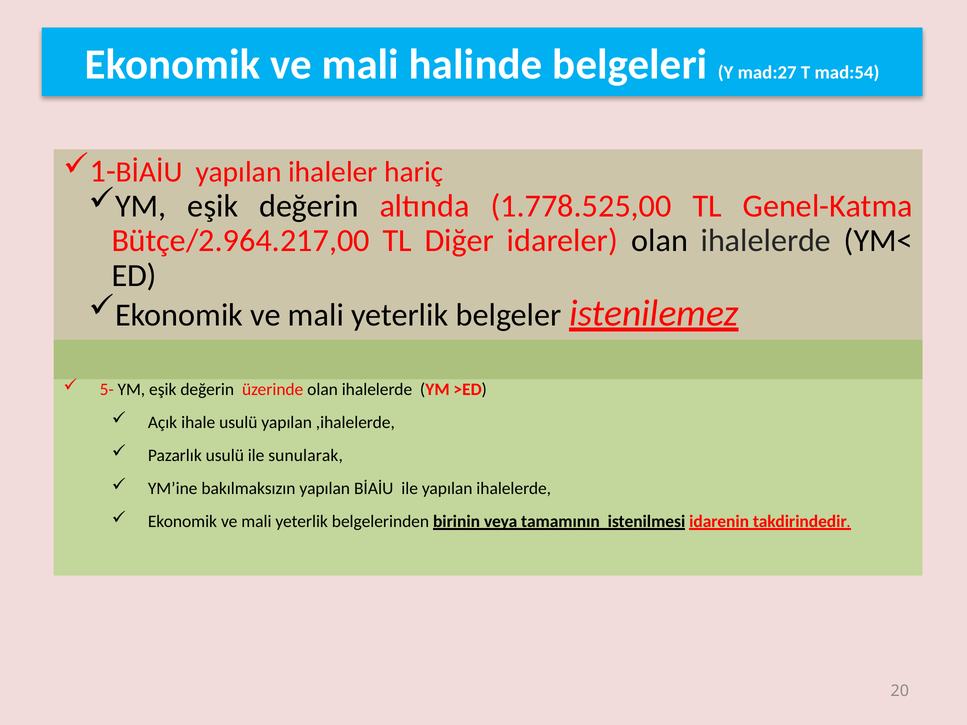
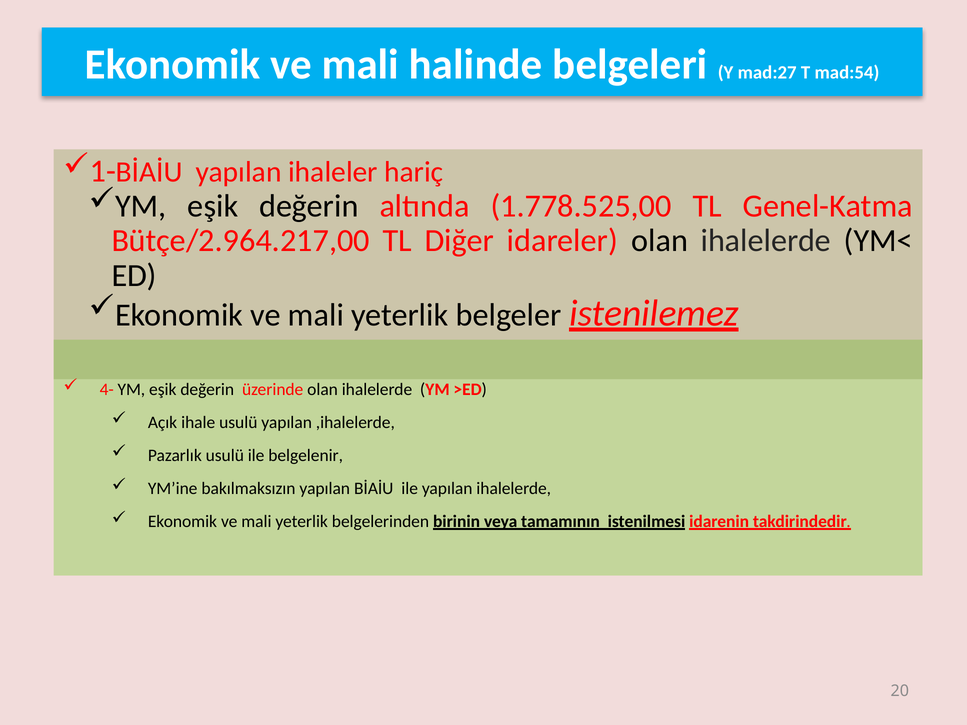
5-: 5- -> 4- (107, 389)
sunularak: sunularak -> belgelenir (306, 456)
